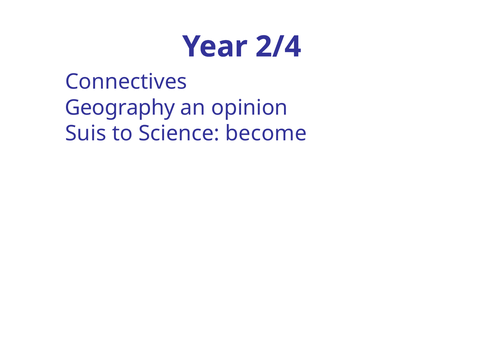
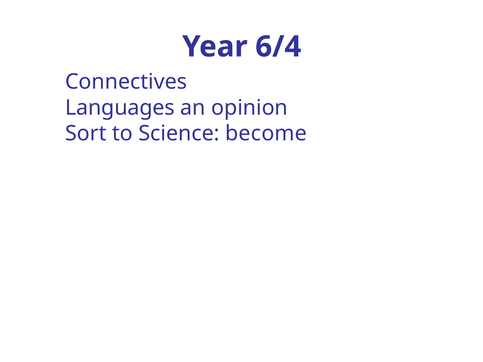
2/4: 2/4 -> 6/4 (278, 47)
Geography: Geography -> Languages (120, 108)
Suis: Suis -> Sort (86, 133)
